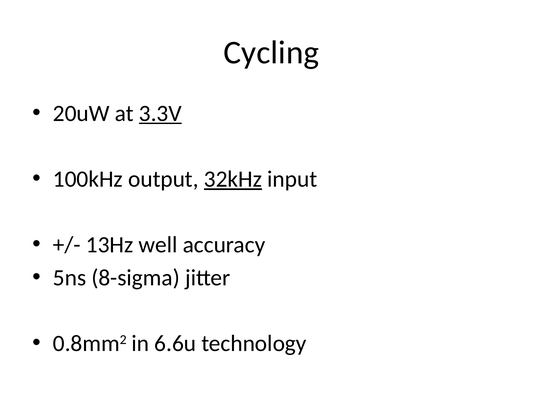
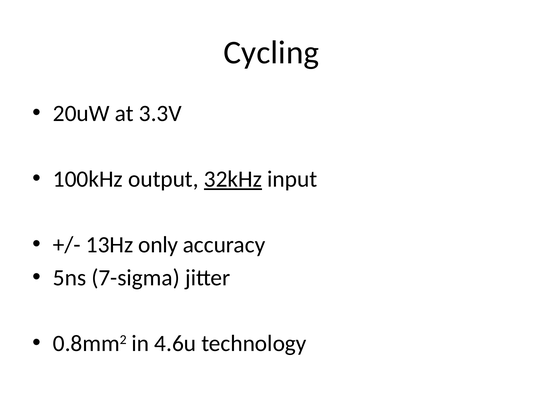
3.3V underline: present -> none (160, 113)
well: well -> only (158, 245)
8-sigma: 8-sigma -> 7-sigma (136, 278)
6.6u: 6.6u -> 4.6u (175, 344)
